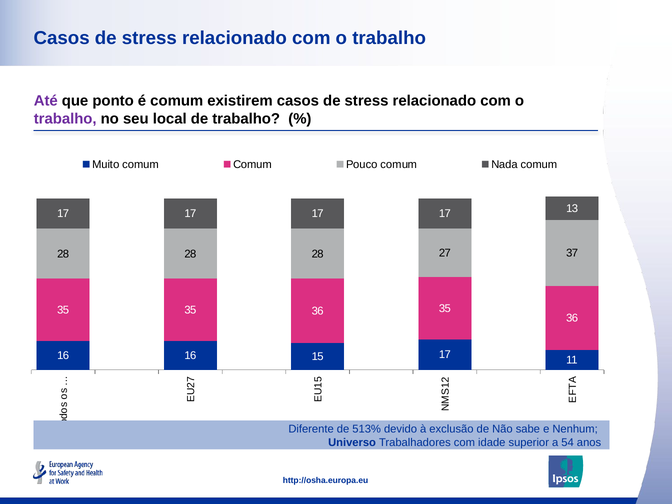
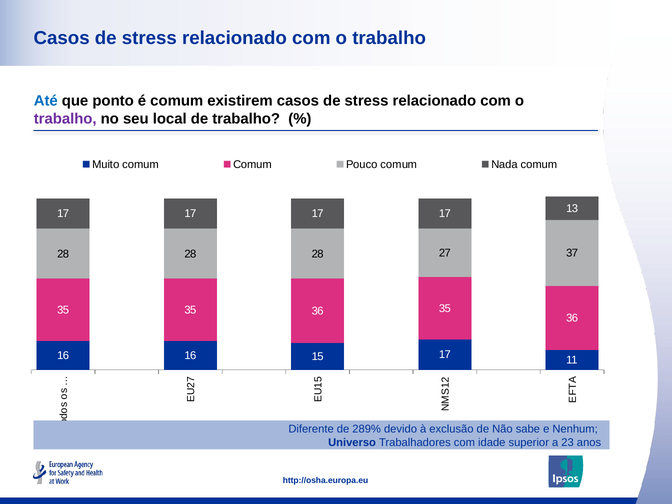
Até colour: purple -> blue (46, 101)
513%: 513% -> 289% (367, 429)
54: 54 -> 23 (568, 442)
